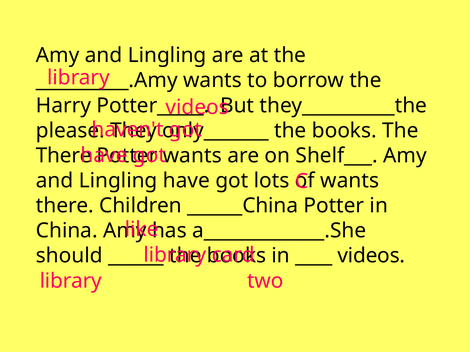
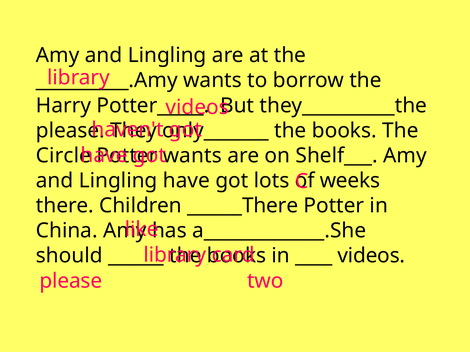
There: There -> Circle (63, 156)
wants: wants -> weeks (350, 181)
______China: ______China -> ______There (243, 206)
library: library -> please (71, 281)
